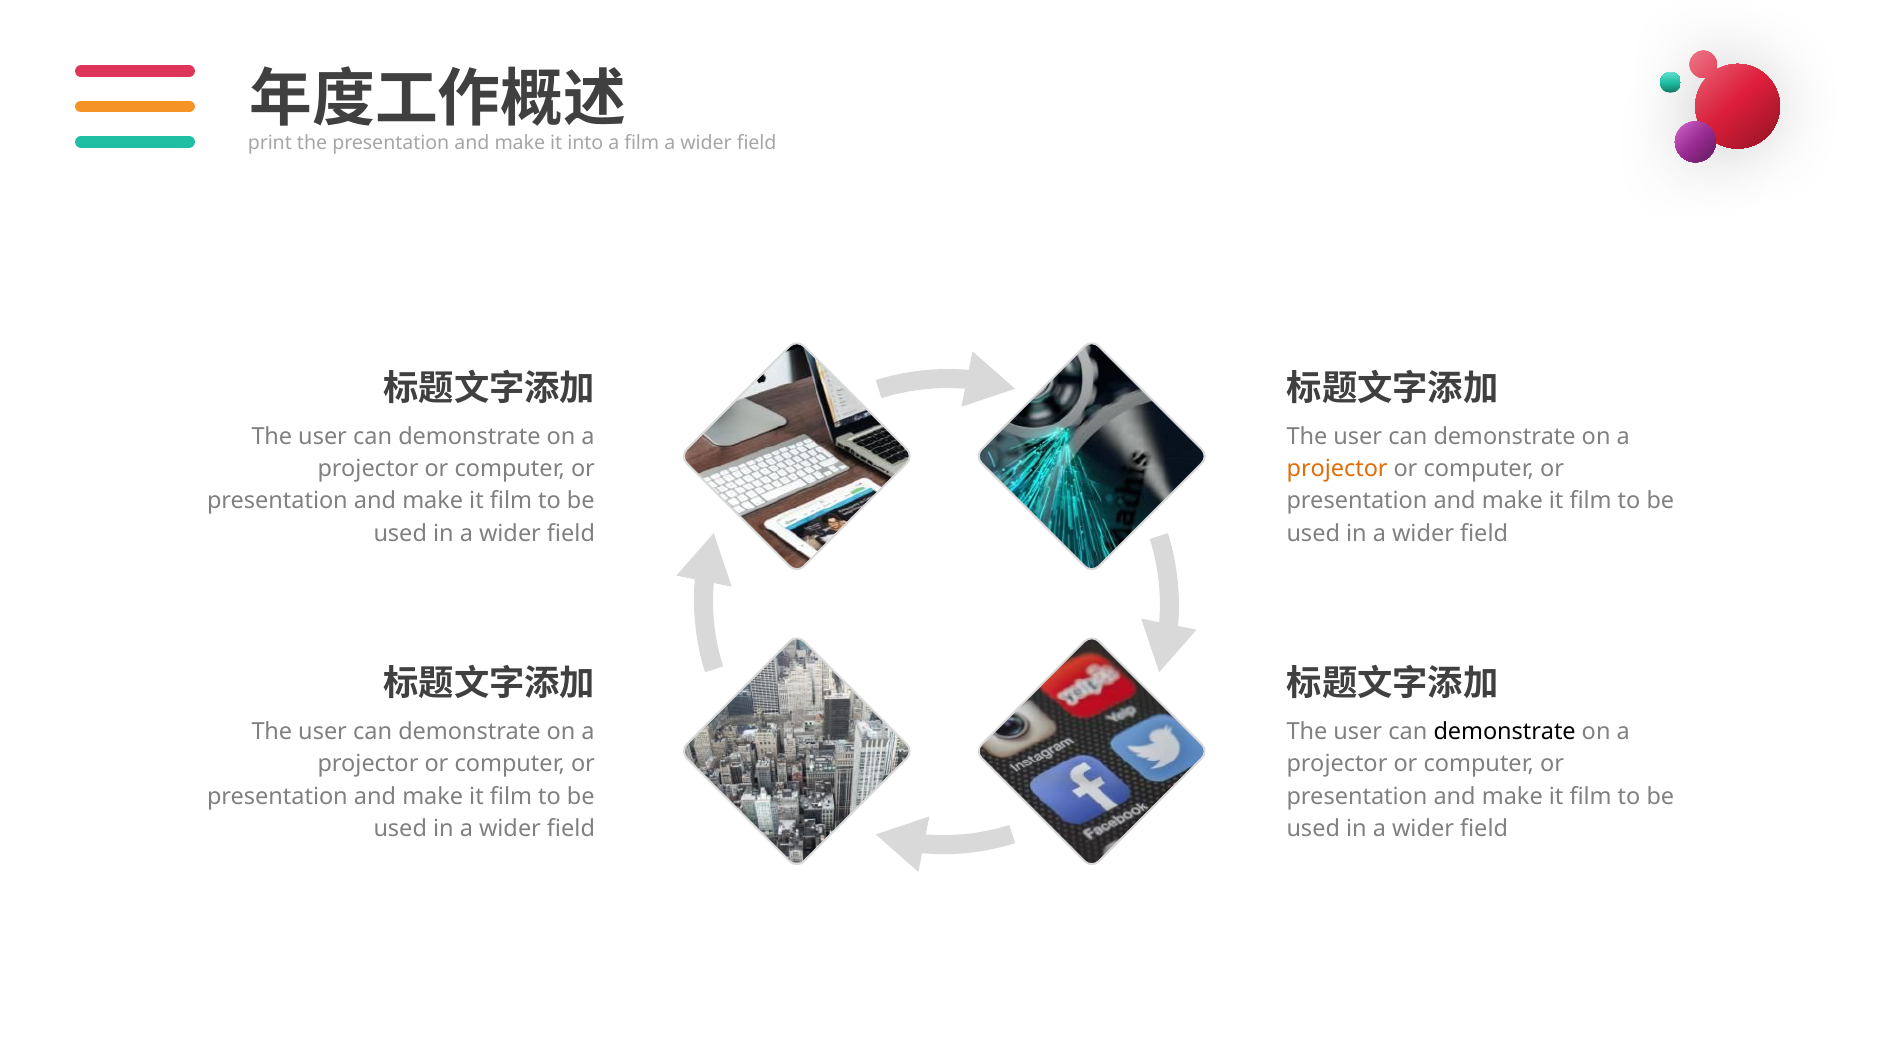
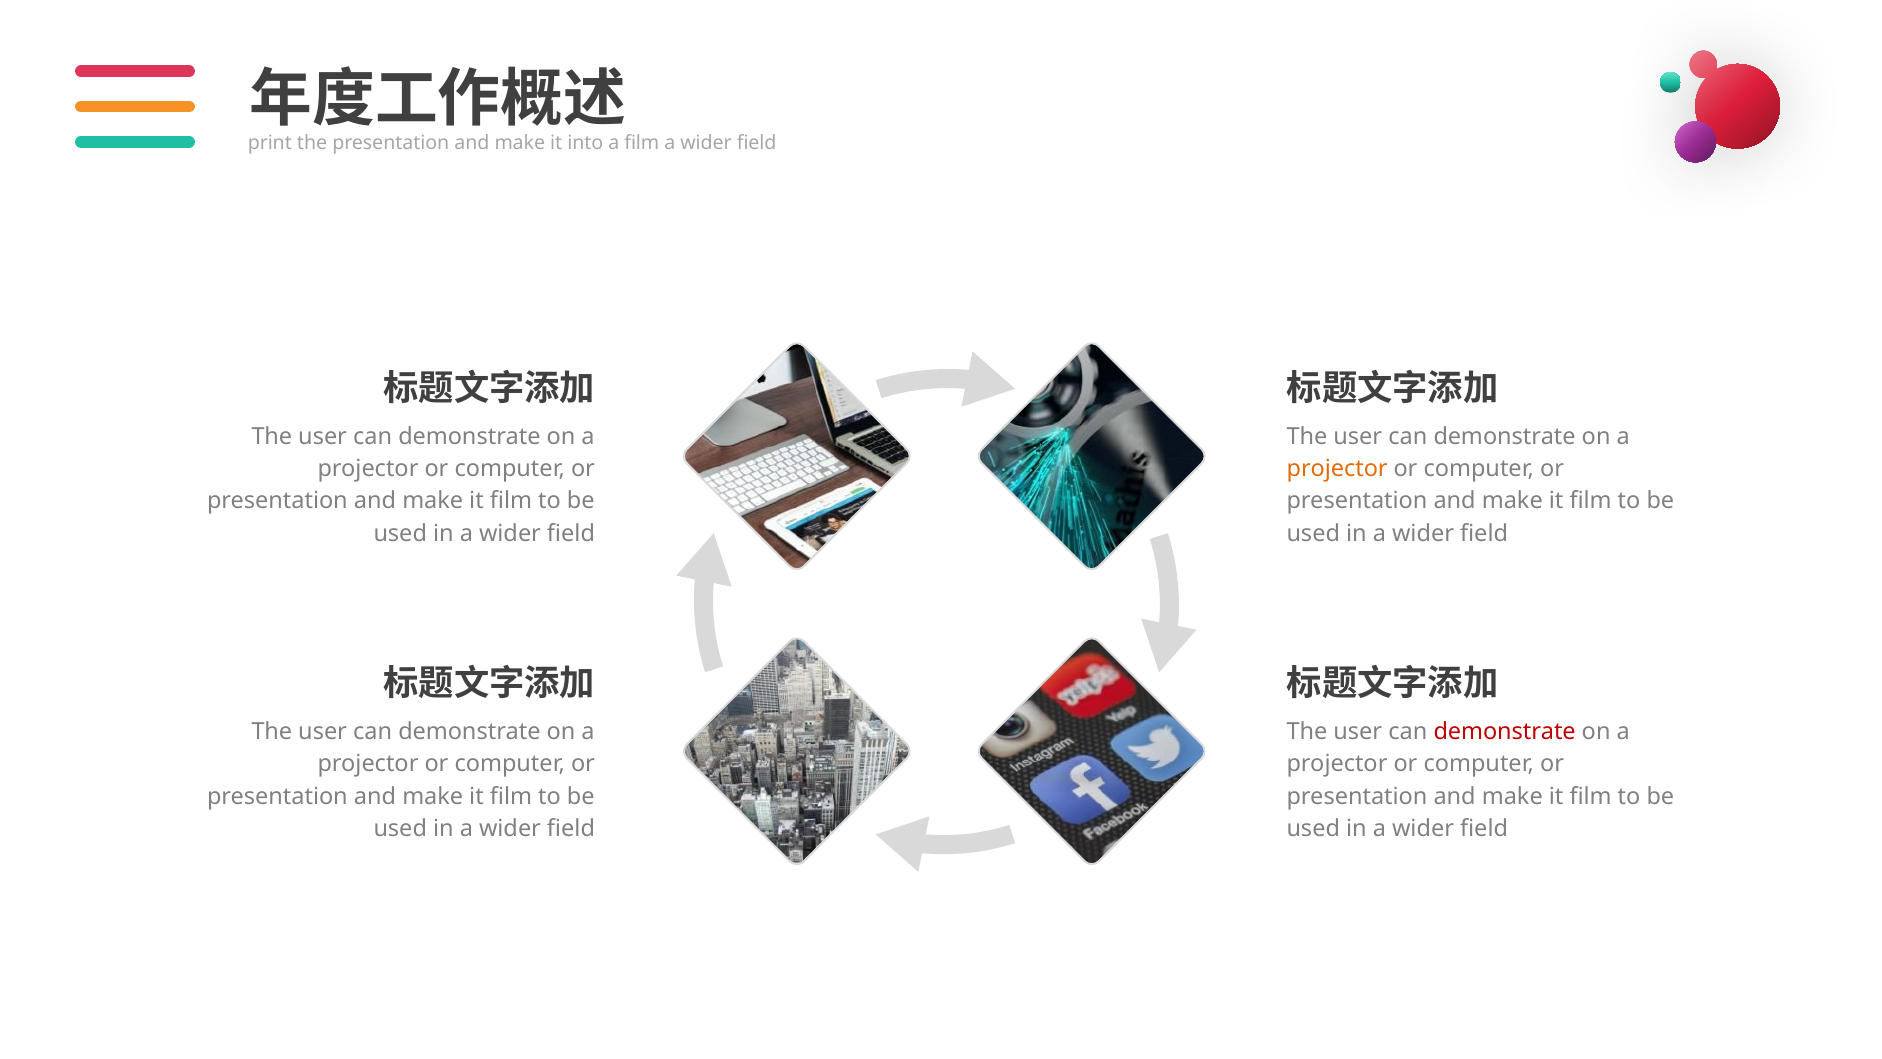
demonstrate colour: black -> red (1505, 732)
